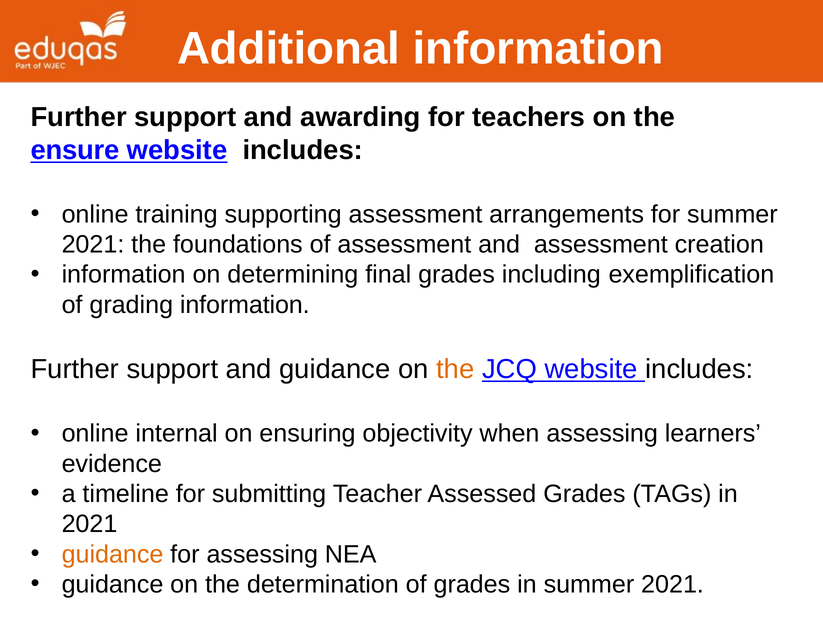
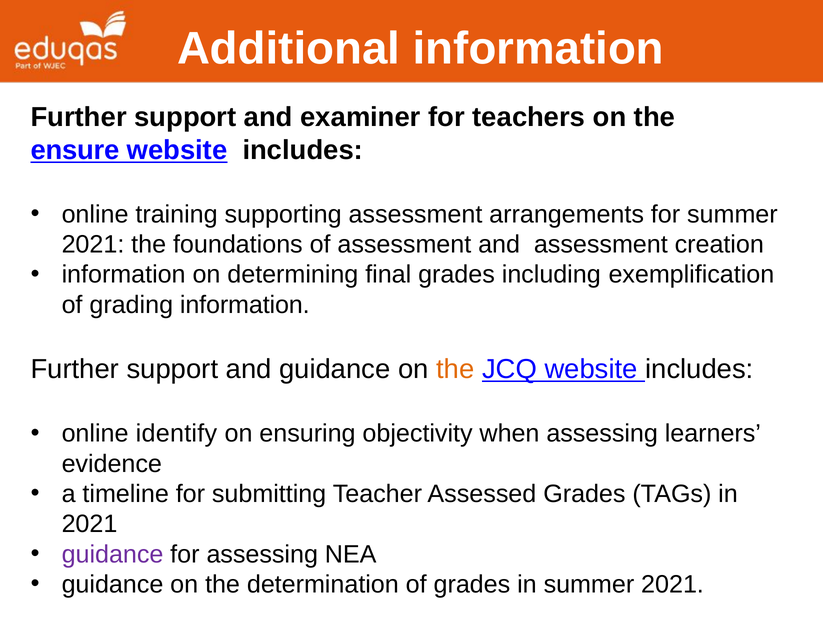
awarding: awarding -> examiner (360, 117)
internal: internal -> identify (176, 434)
guidance colour: orange -> purple (113, 554)
